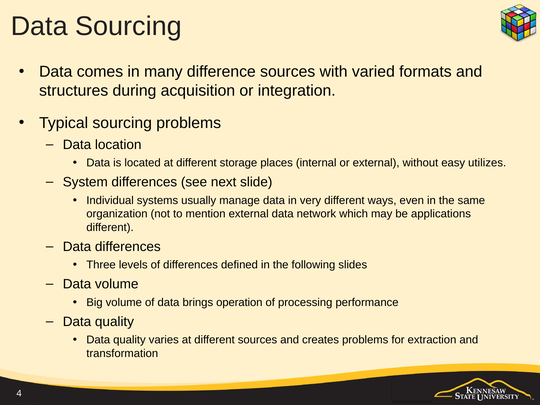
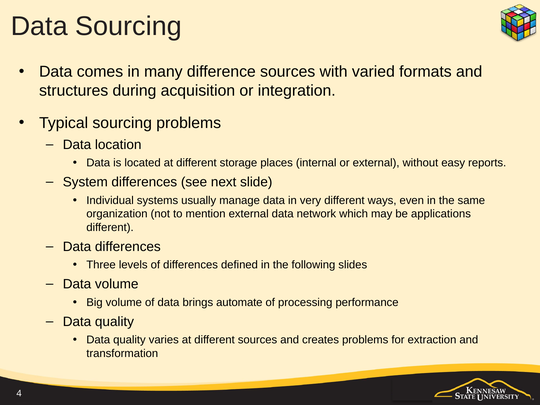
utilizes: utilizes -> reports (487, 163)
operation: operation -> automate (239, 302)
